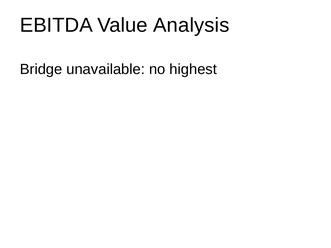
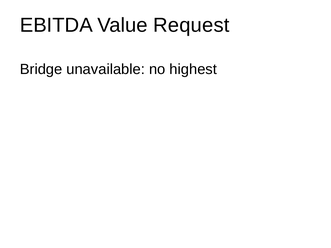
Analysis: Analysis -> Request (191, 25)
